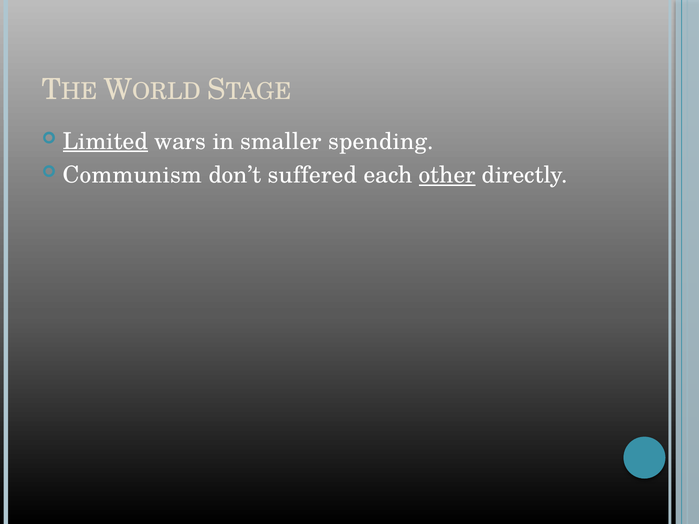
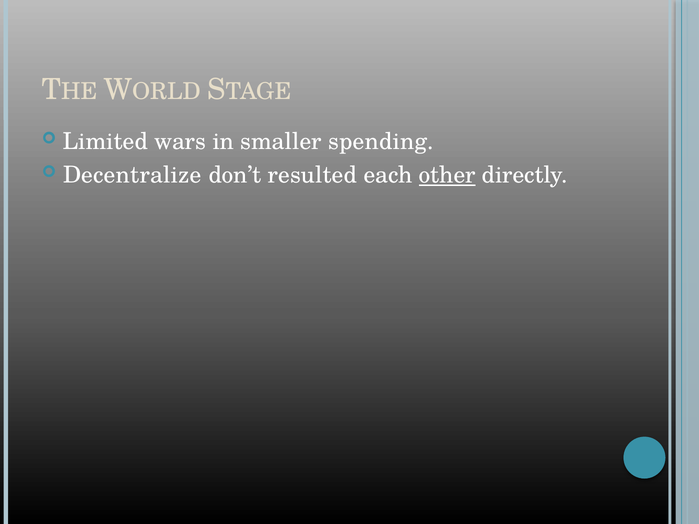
Limited underline: present -> none (105, 141)
Communism: Communism -> Decentralize (132, 175)
suffered: suffered -> resulted (312, 175)
